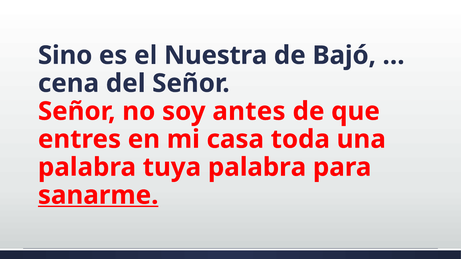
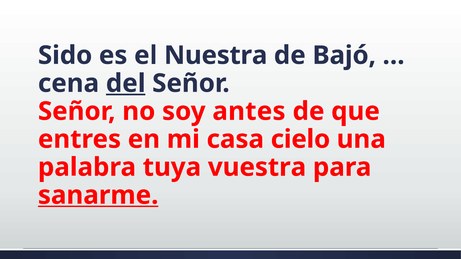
Sino: Sino -> Sido (65, 55)
del underline: none -> present (126, 83)
toda: toda -> cielo (300, 139)
tuya palabra: palabra -> vuestra (257, 167)
